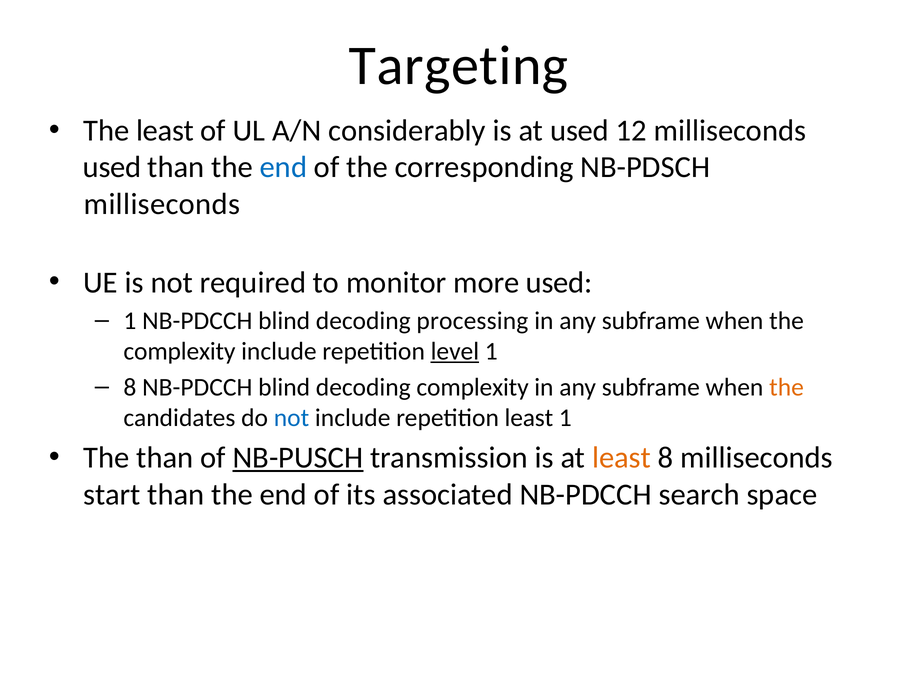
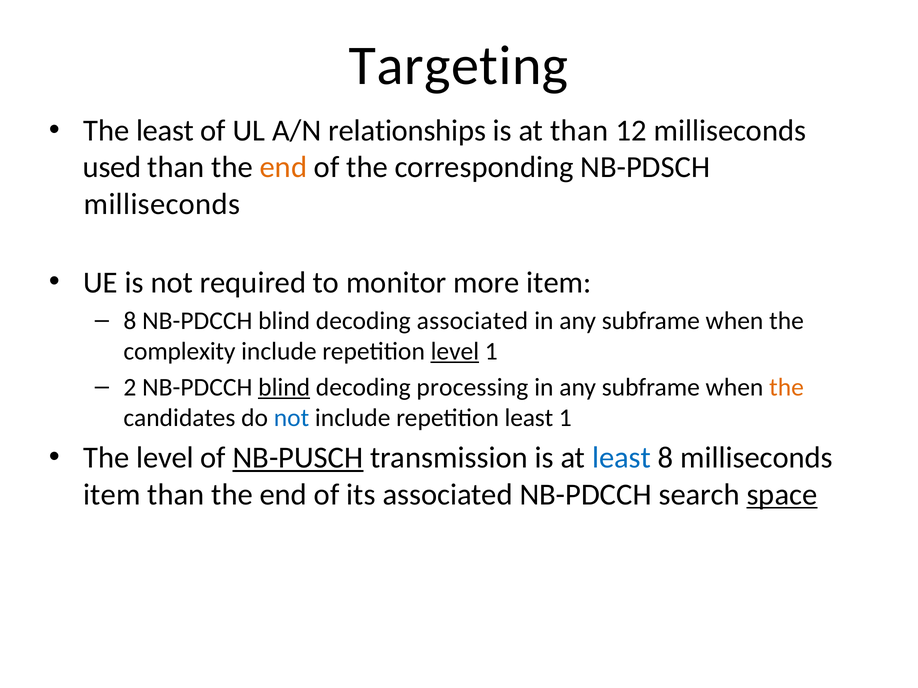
considerably: considerably -> relationships (407, 131)
at used: used -> than (579, 131)
end colour: blue -> orange (283, 167)
more used: used -> item (559, 283)
1: 1 -> 8 (130, 321)
decoding processing: processing -> associated (472, 321)
8: 8 -> 2 (130, 387)
blind underline: none -> present (284, 387)
decoding complexity: complexity -> processing (472, 387)
The than: than -> level (165, 458)
least colour: orange -> blue (621, 458)
start: start -> item (112, 495)
space underline: none -> present (782, 495)
